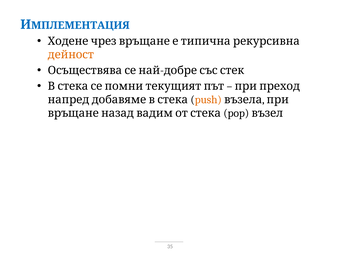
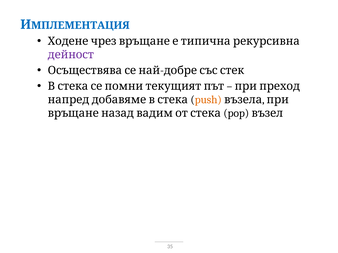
дейност colour: orange -> purple (71, 55)
